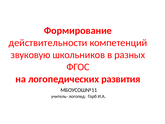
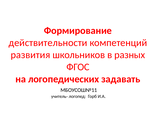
звуковую: звуковую -> развития (30, 55)
развития: развития -> задавать (121, 79)
